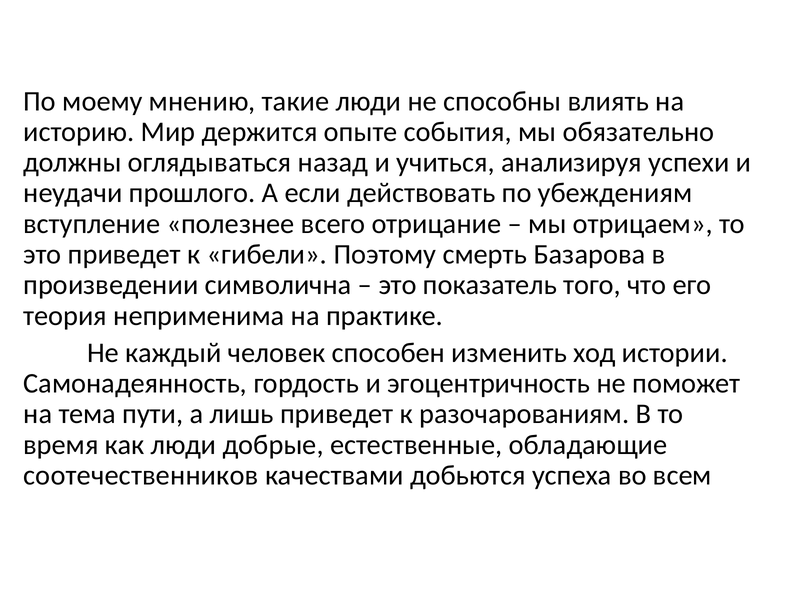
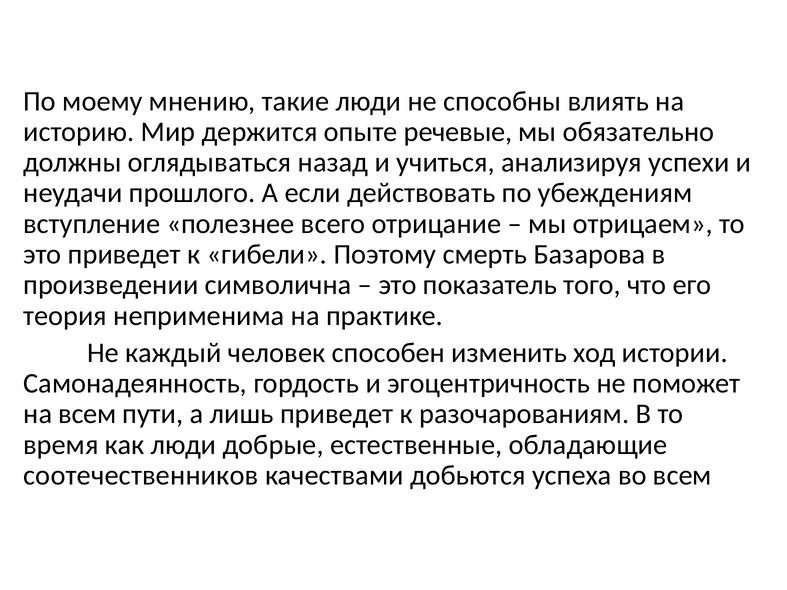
события: события -> речевые (458, 132)
на тема: тема -> всем (87, 414)
